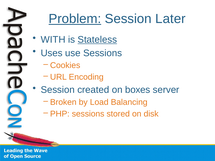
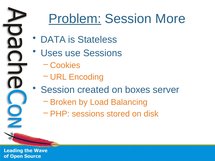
Later: Later -> More (170, 19)
WITH: WITH -> DATA (53, 40)
Stateless underline: present -> none (97, 40)
